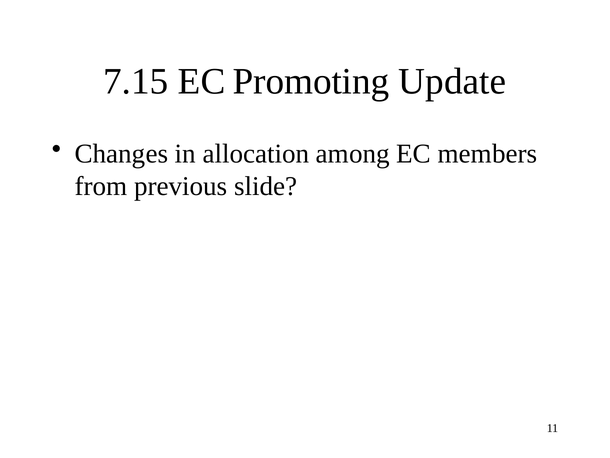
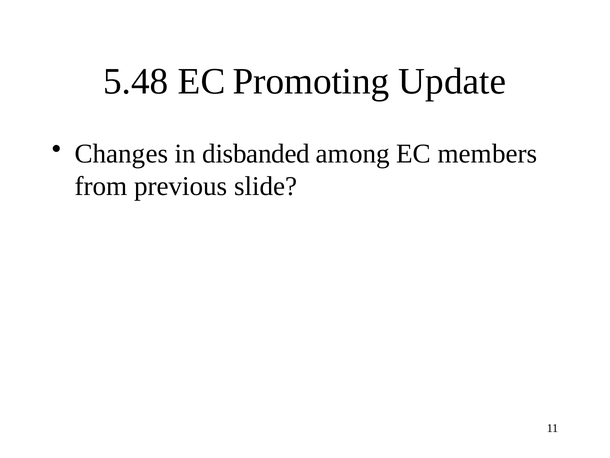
7.15: 7.15 -> 5.48 (136, 81)
allocation: allocation -> disbanded (256, 153)
